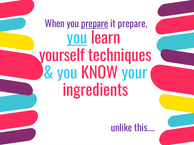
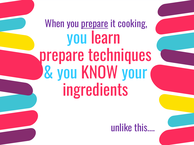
it prepare: prepare -> cooking (133, 24)
you underline: present -> none (77, 38)
yourself: yourself -> prepare (62, 56)
